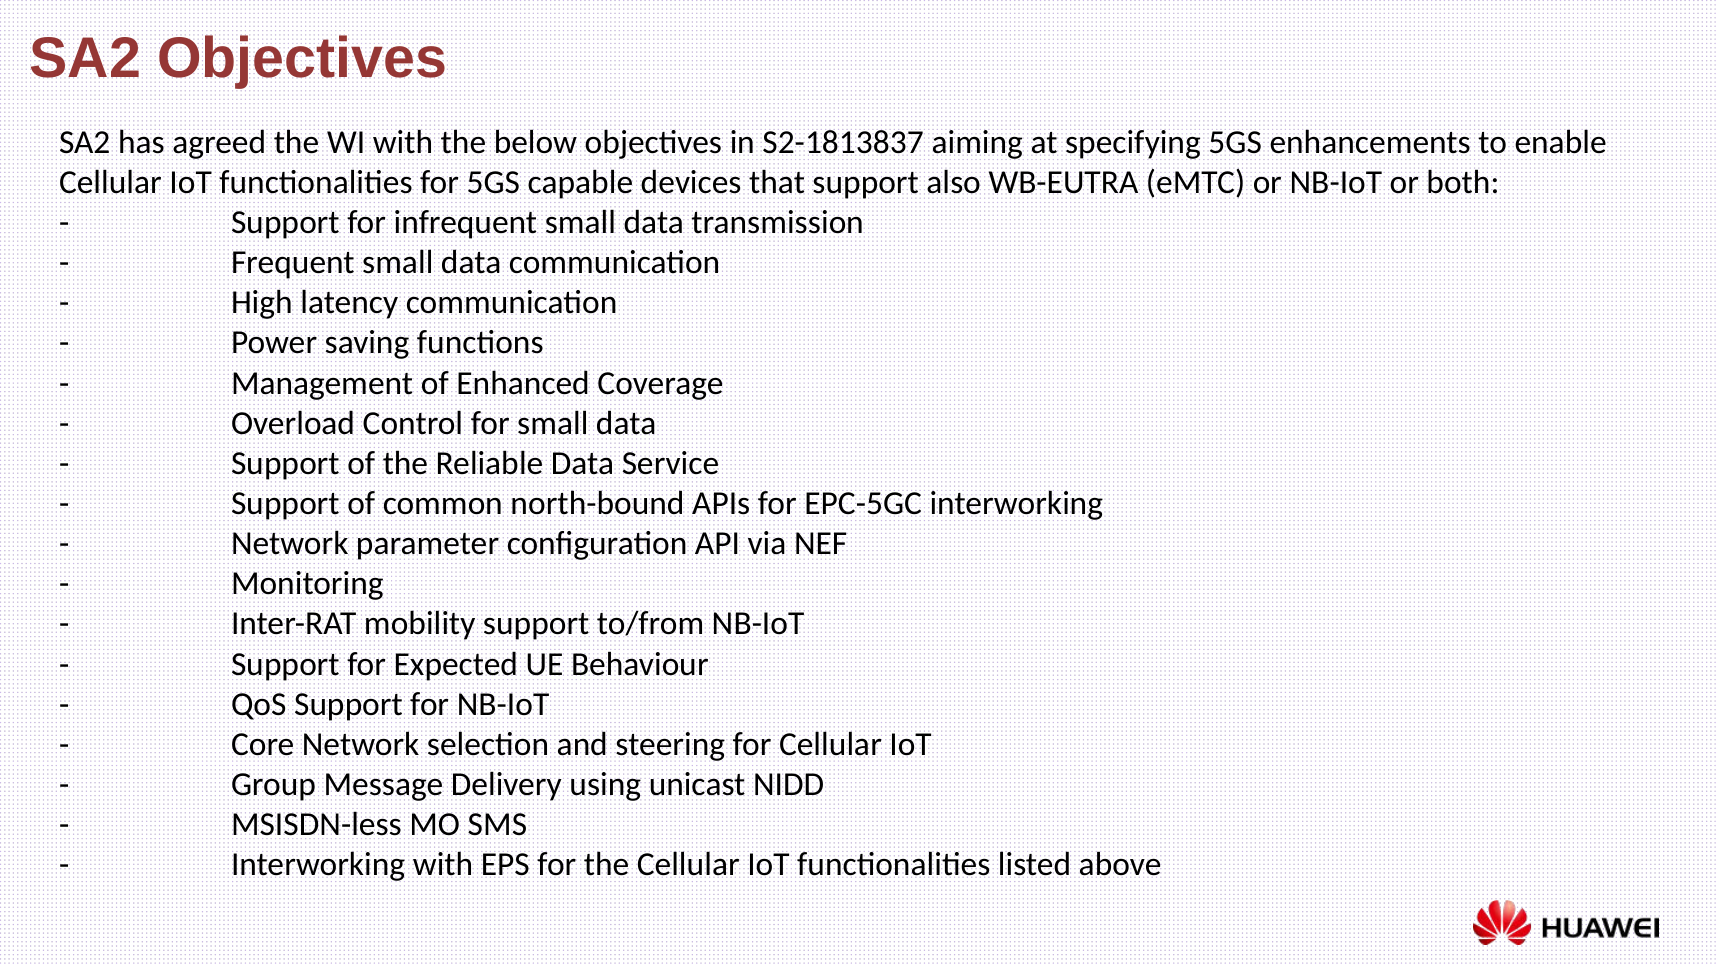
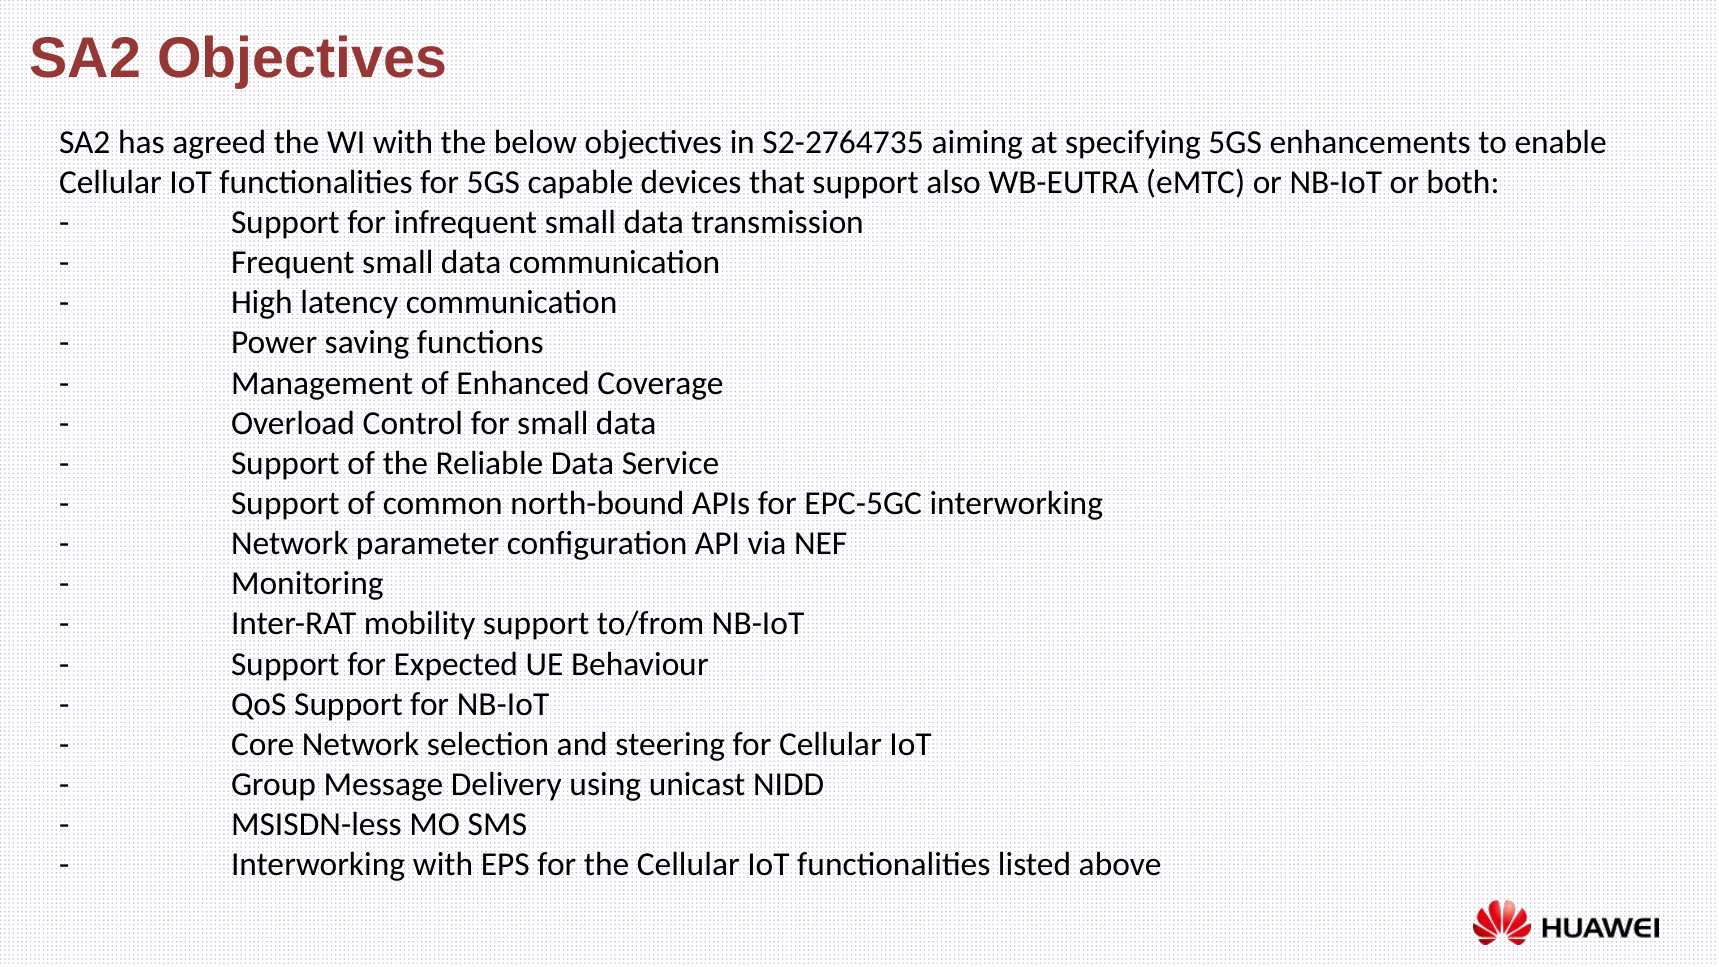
S2-1813837: S2-1813837 -> S2-2764735 (843, 142)
